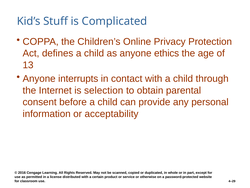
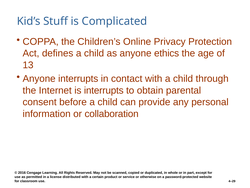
is selection: selection -> interrupts (104, 90)
acceptability: acceptability -> collaboration (112, 114)
